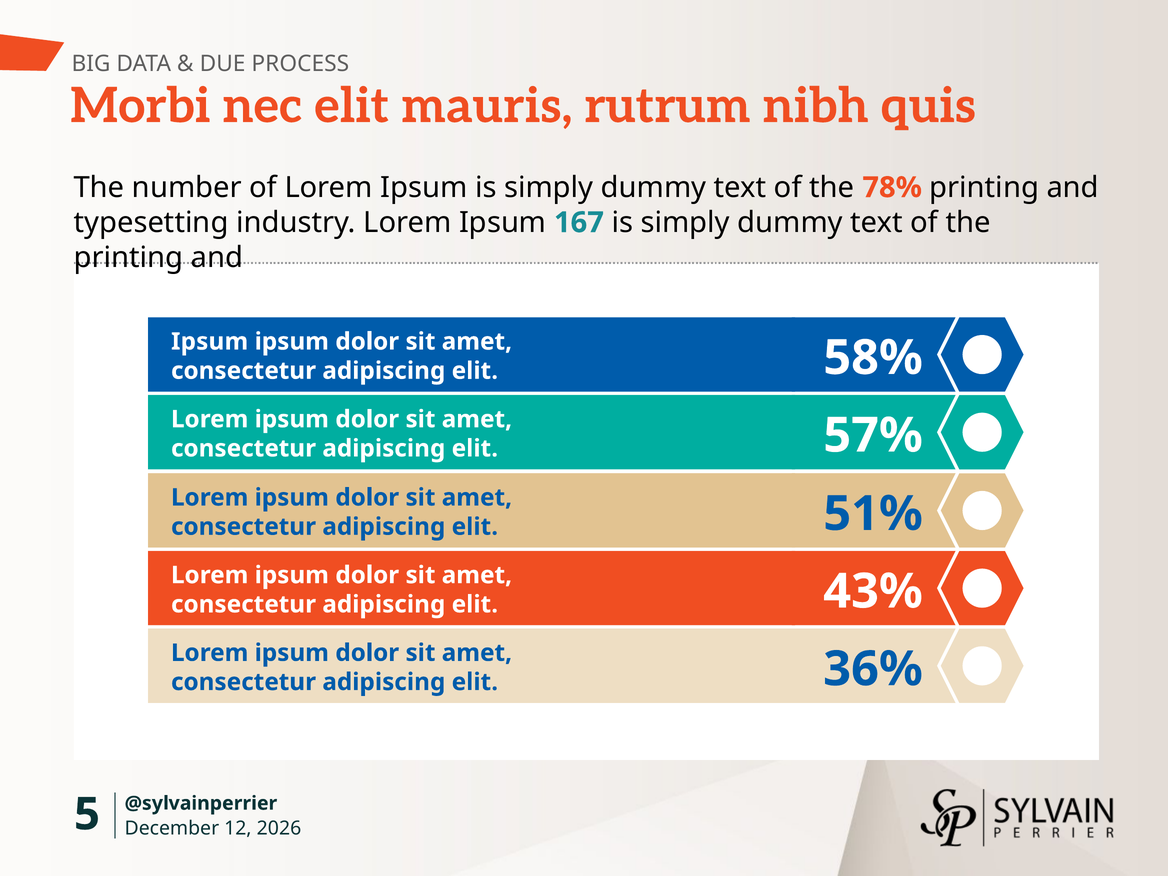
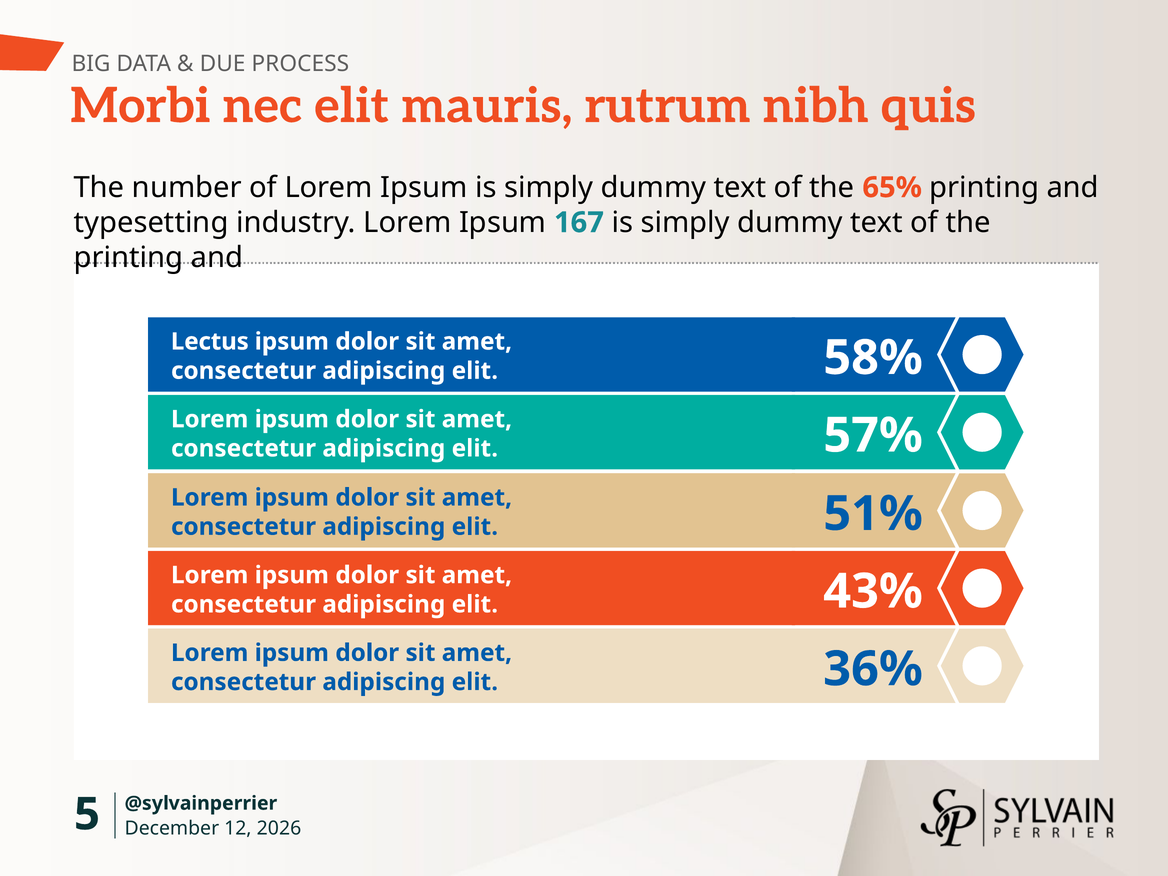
78%: 78% -> 65% (892, 187)
Ipsum: Ipsum -> Lectus (210, 342)
